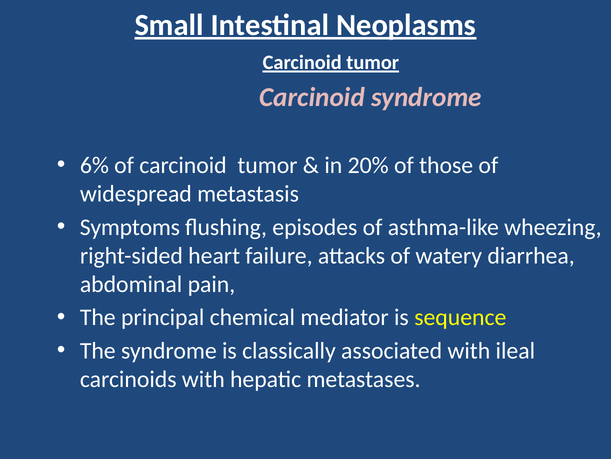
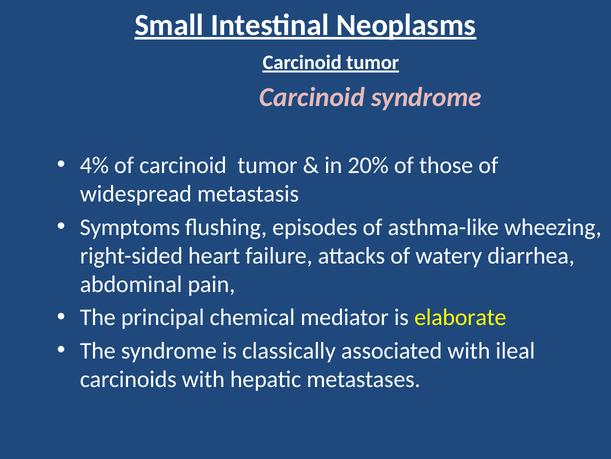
6%: 6% -> 4% (94, 165)
sequence: sequence -> elaborate (460, 317)
